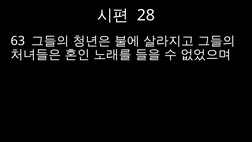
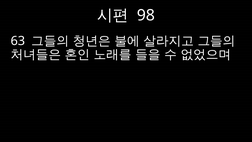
28: 28 -> 98 (146, 15)
